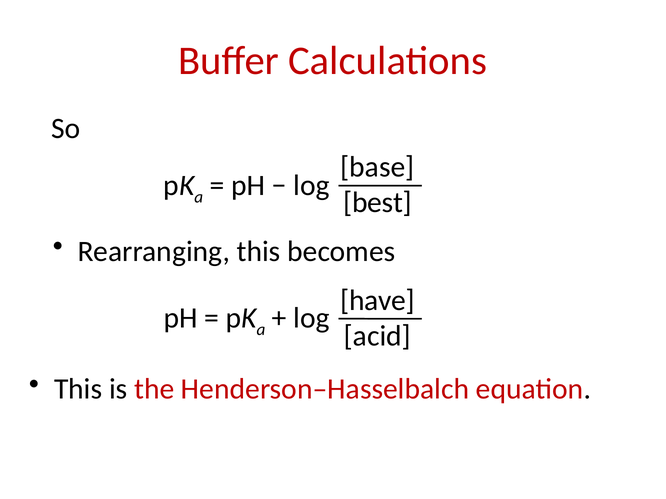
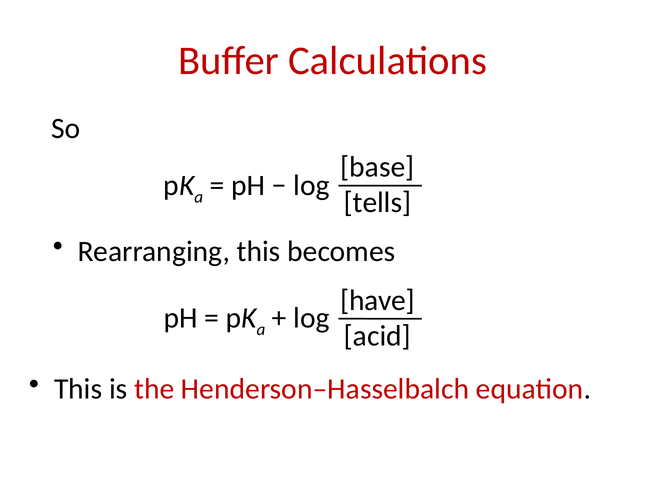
best: best -> tells (378, 203)
